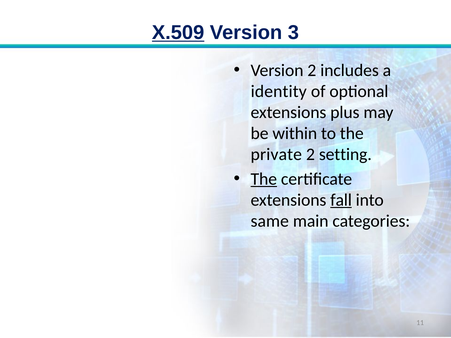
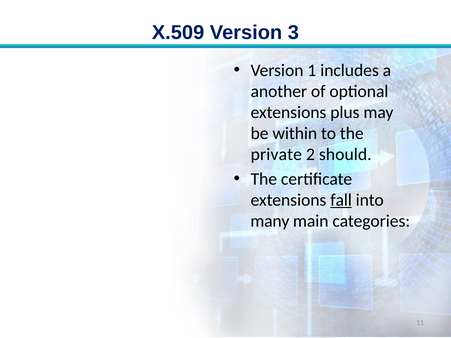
X.509 underline: present -> none (178, 33)
Version 2: 2 -> 1 (312, 70)
identity: identity -> another (279, 91)
setting: setting -> should (345, 155)
The underline: present -> none (264, 179)
same: same -> many (270, 221)
